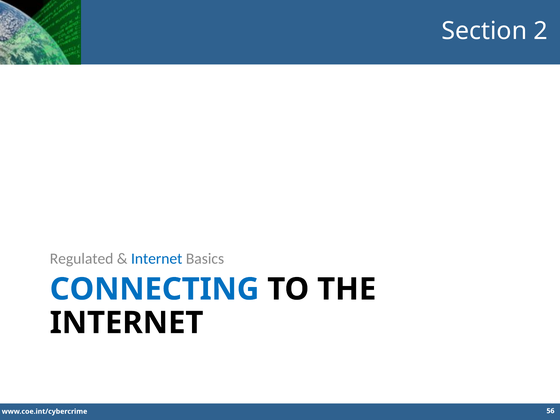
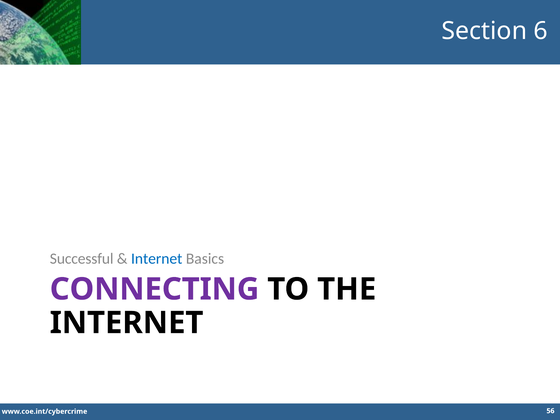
2: 2 -> 6 (541, 31)
Regulated: Regulated -> Successful (82, 259)
CONNECTING colour: blue -> purple (155, 289)
